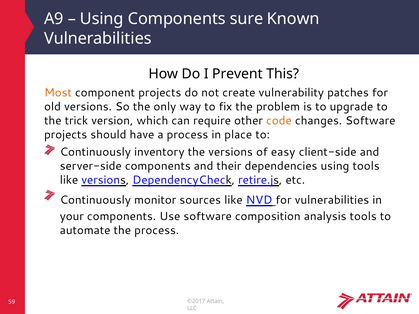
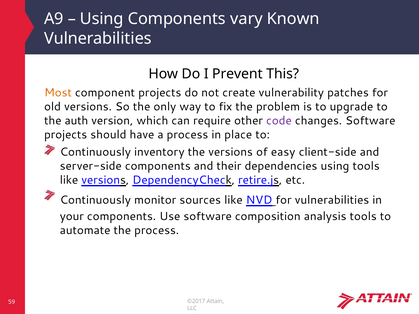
sure: sure -> vary (247, 19)
trick: trick -> auth (76, 121)
code colour: orange -> purple (279, 121)
